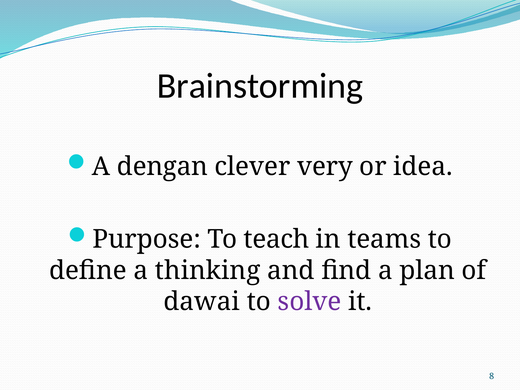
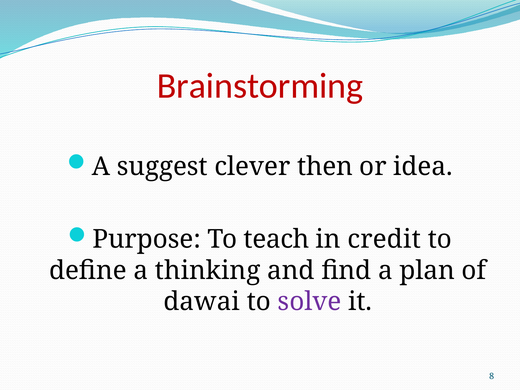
Brainstorming colour: black -> red (260, 86)
dengan: dengan -> suggest (162, 166)
very: very -> then (325, 166)
teams: teams -> credit (384, 239)
